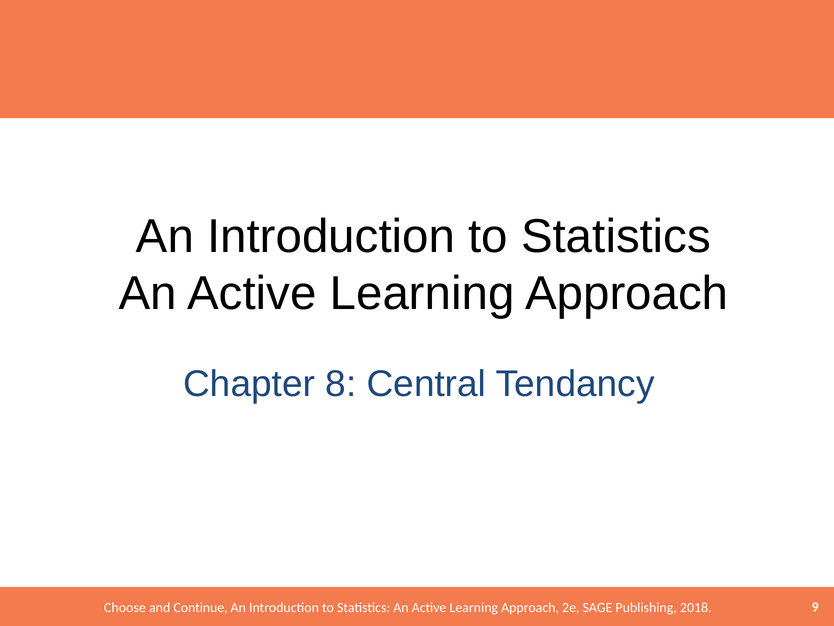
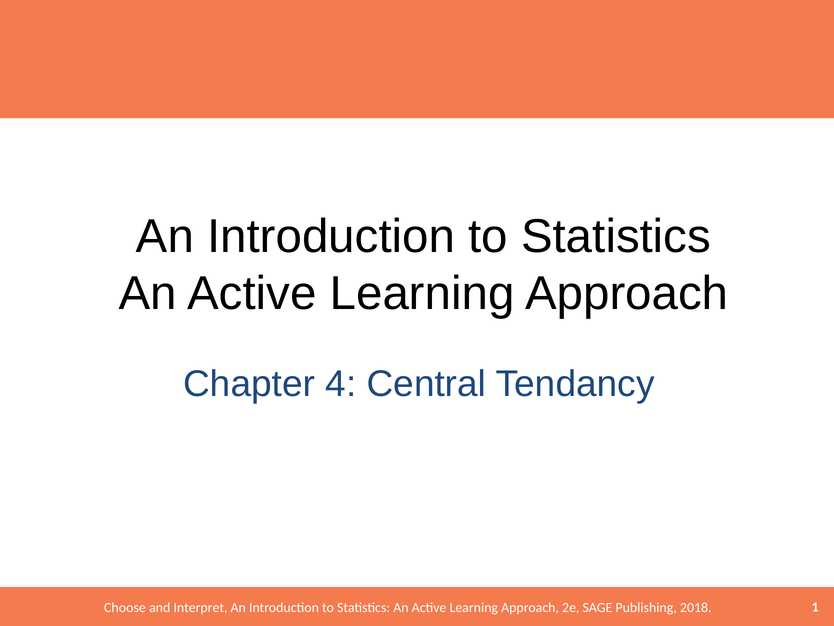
8: 8 -> 4 (341, 383)
Continue: Continue -> Interpret (200, 607)
9: 9 -> 1 (815, 607)
